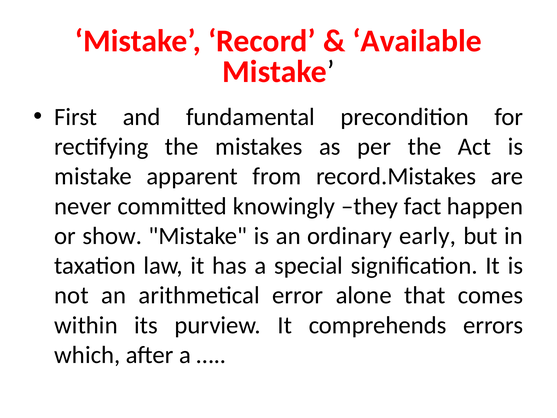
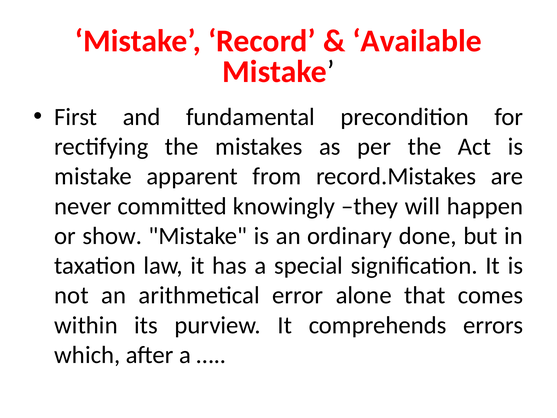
fact: fact -> will (422, 206)
early: early -> done (428, 236)
